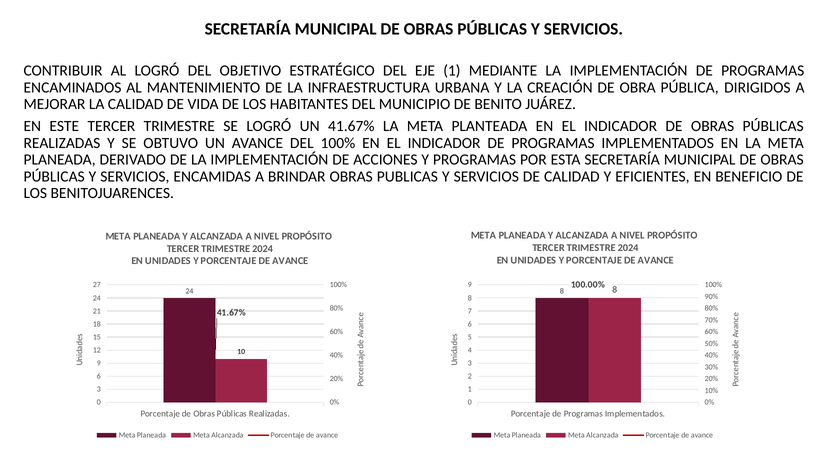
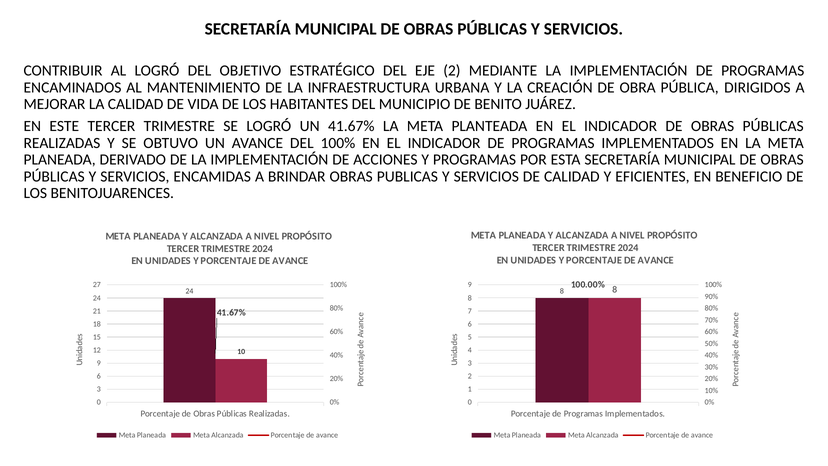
EJE 1: 1 -> 2 (452, 71)
